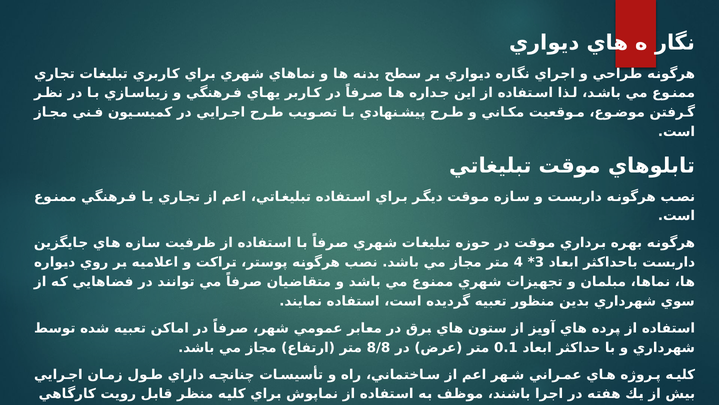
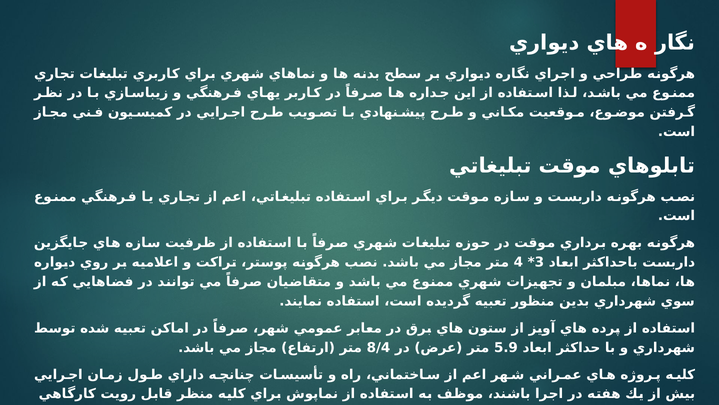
8/8: 8/8 -> 8/4 (379, 347)
0.1: 0.1 -> 5.9 (506, 347)
